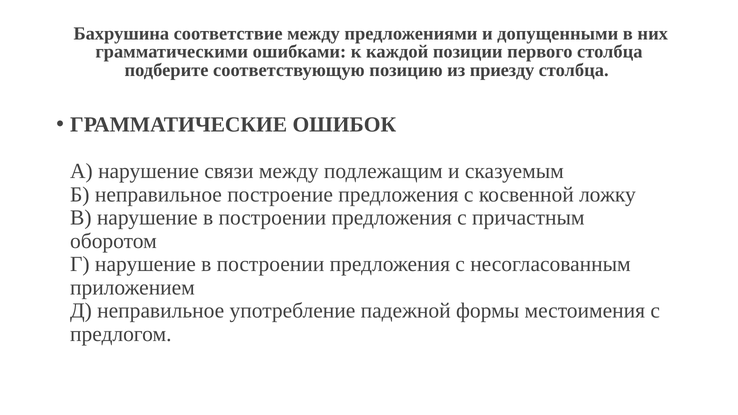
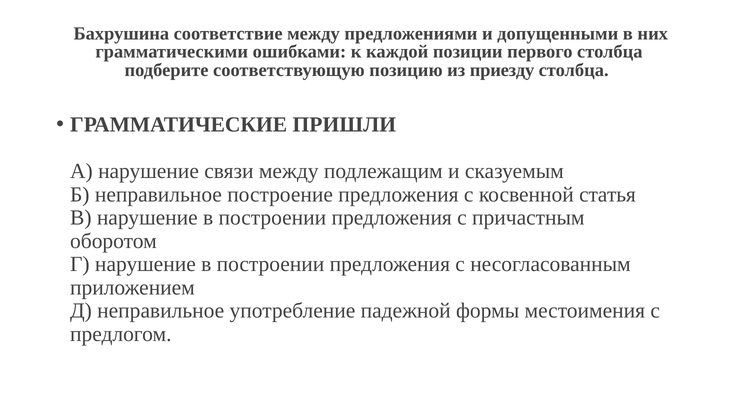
ОШИБОК: ОШИБОК -> ПРИШЛИ (344, 125)
ложку: ложку -> статья (608, 195)
